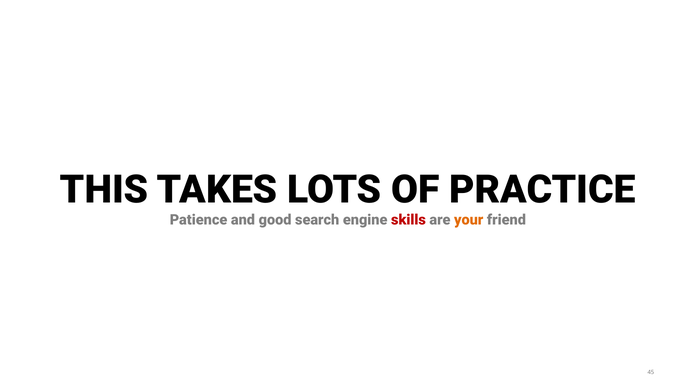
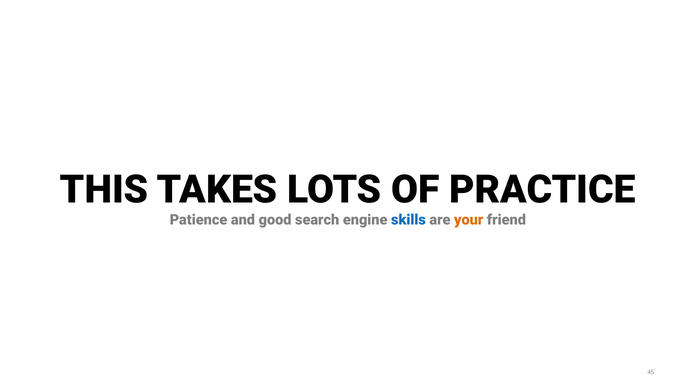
skills colour: red -> blue (408, 220)
